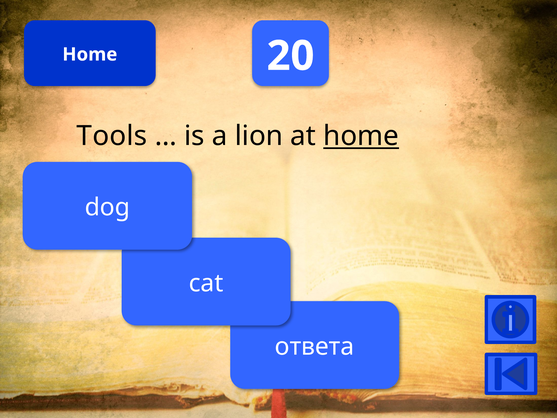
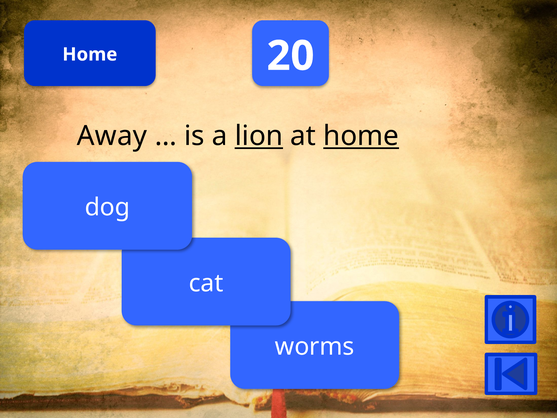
Tools: Tools -> Away (112, 136)
lion underline: none -> present (259, 136)
ответа: ответа -> worms (315, 347)
